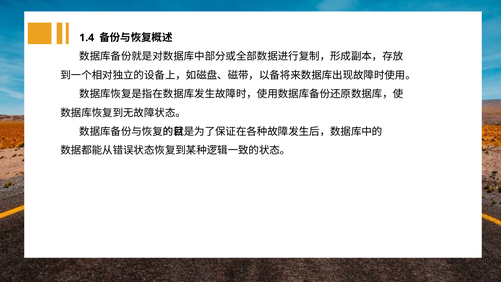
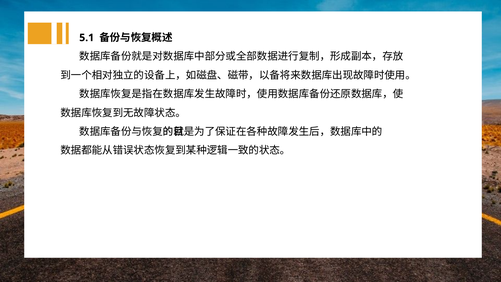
1.4: 1.4 -> 5.1 (87, 38)
